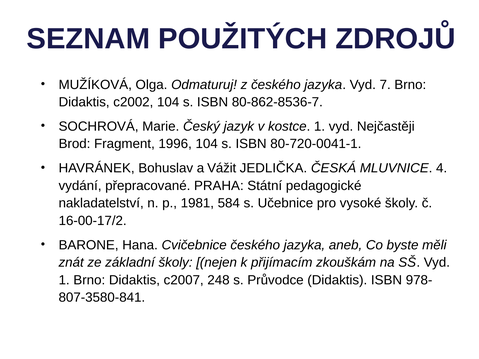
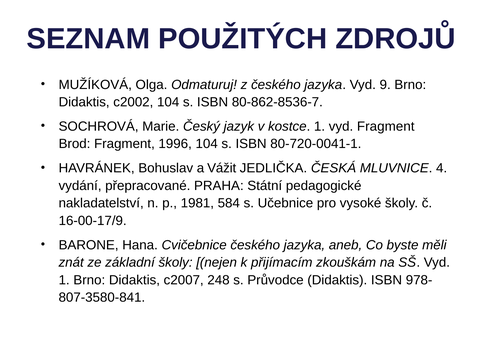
7: 7 -> 9 (385, 85)
vyd Nejčastěji: Nejčastěji -> Fragment (386, 126)
16-00-17/2: 16-00-17/2 -> 16-00-17/9 (93, 221)
